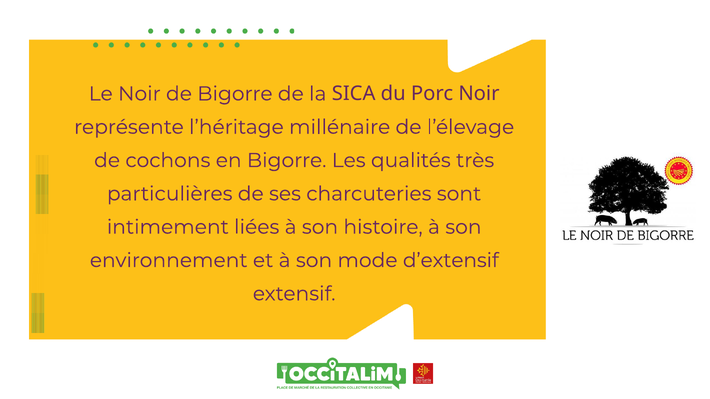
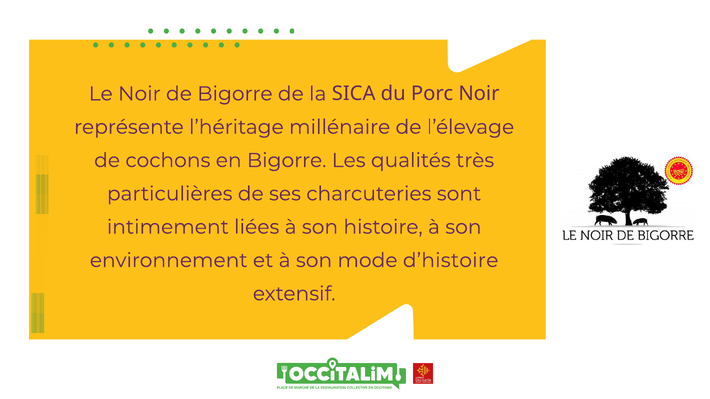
d’extensif: d’extensif -> d’histoire (451, 261)
